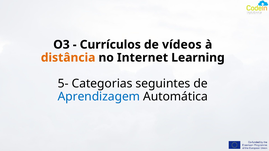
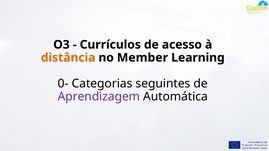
vídeos: vídeos -> acesso (182, 45)
Internet: Internet -> Member (142, 58)
5-: 5- -> 0- (63, 84)
Aprendizagem colour: blue -> purple (99, 97)
